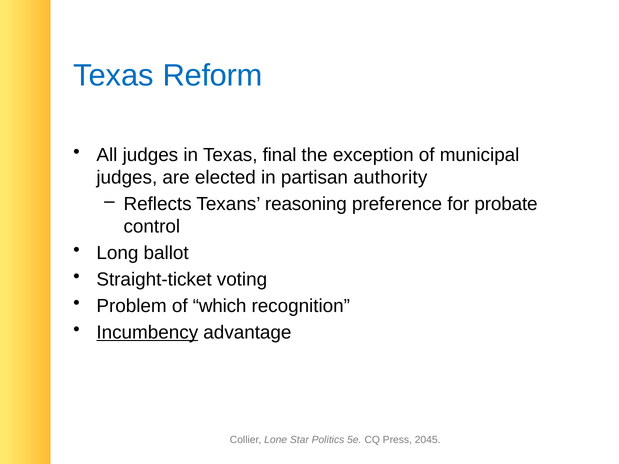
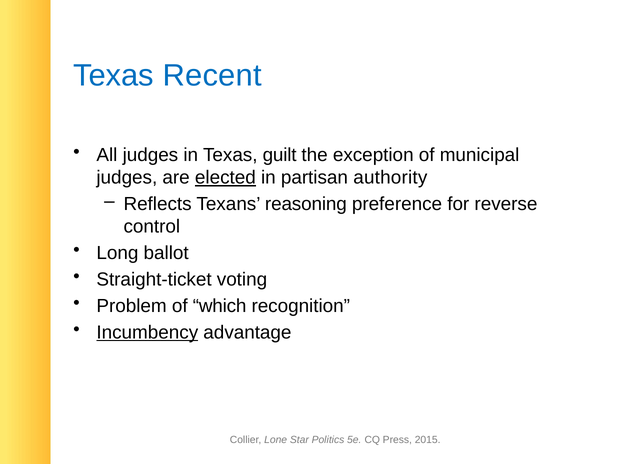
Reform: Reform -> Recent (212, 75)
final: final -> guilt (280, 155)
elected underline: none -> present (225, 178)
probate: probate -> reverse (506, 204)
2045: 2045 -> 2015 (428, 440)
